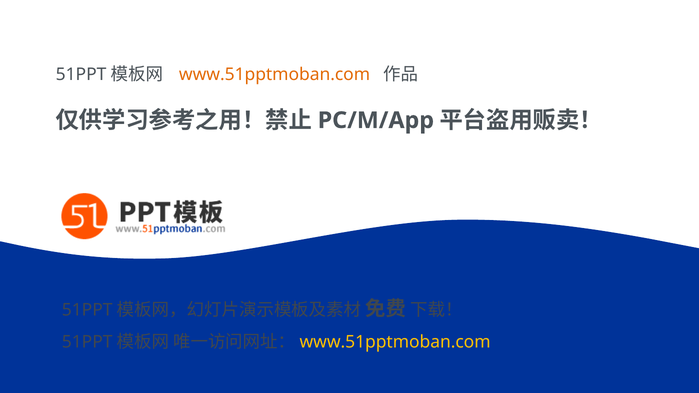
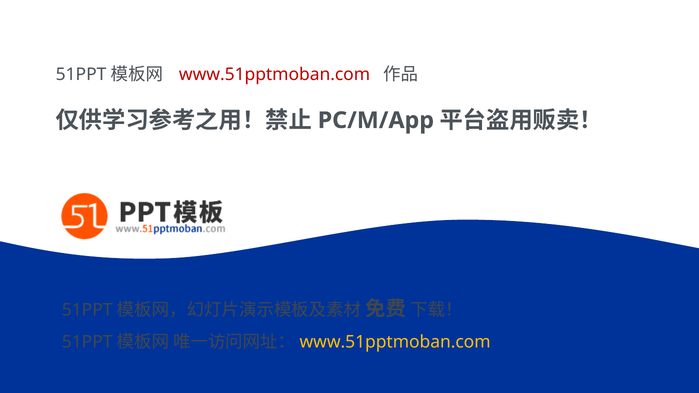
www.51pptmoban.com colour: orange -> red (275, 75)
